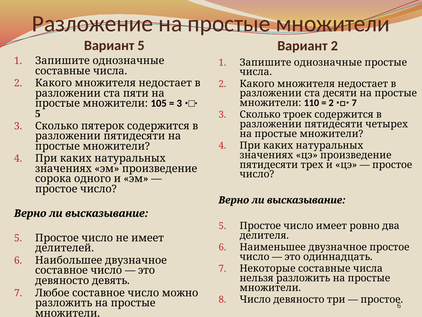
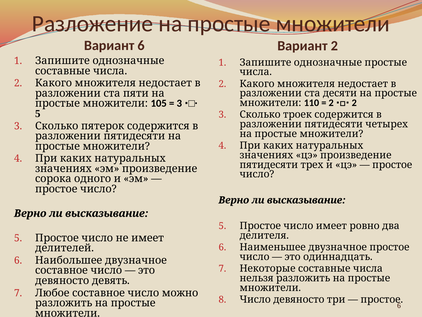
Вариант 5: 5 -> 6 (141, 45)
7: 7 -> 2 (354, 103)
